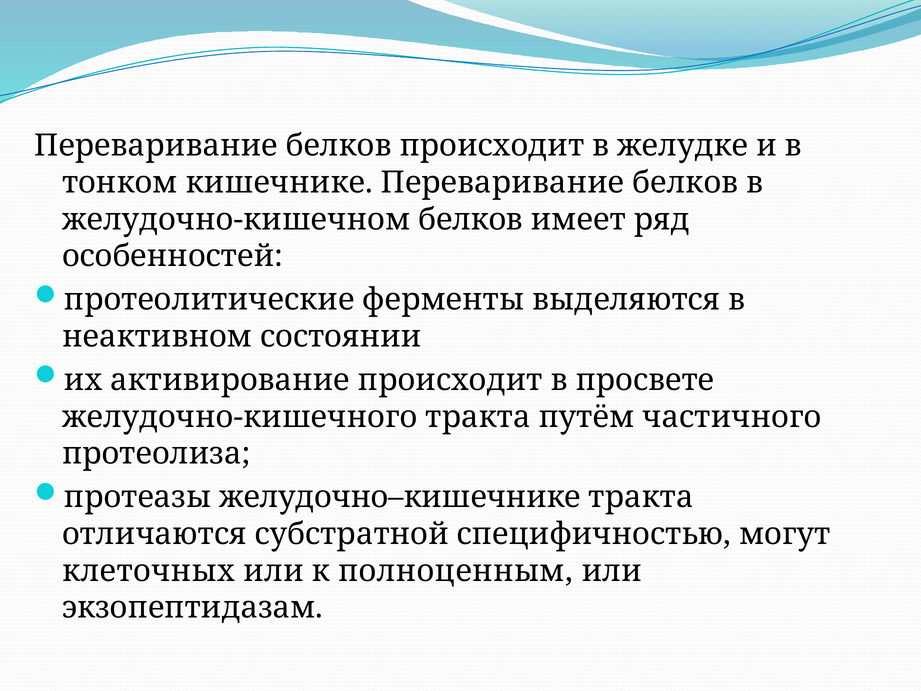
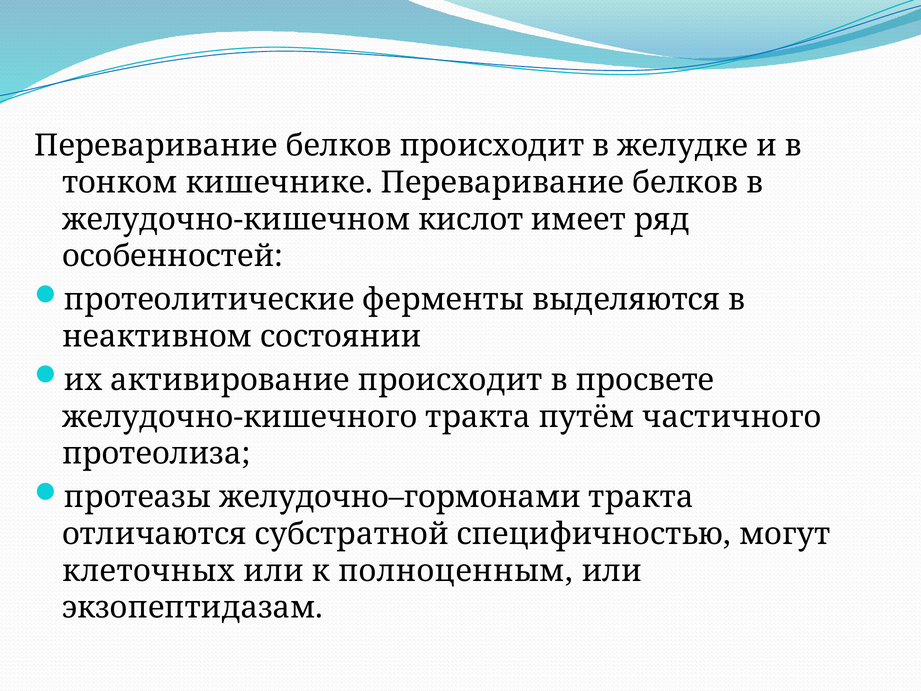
желудочно-кишечном белков: белков -> кислот (471, 219)
желудочно–кишечнике: желудочно–кишечнике -> желудочно–гормонами (400, 497)
